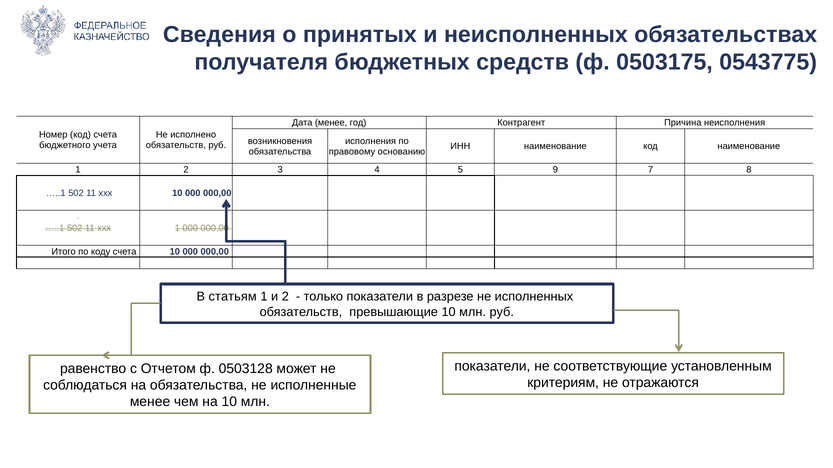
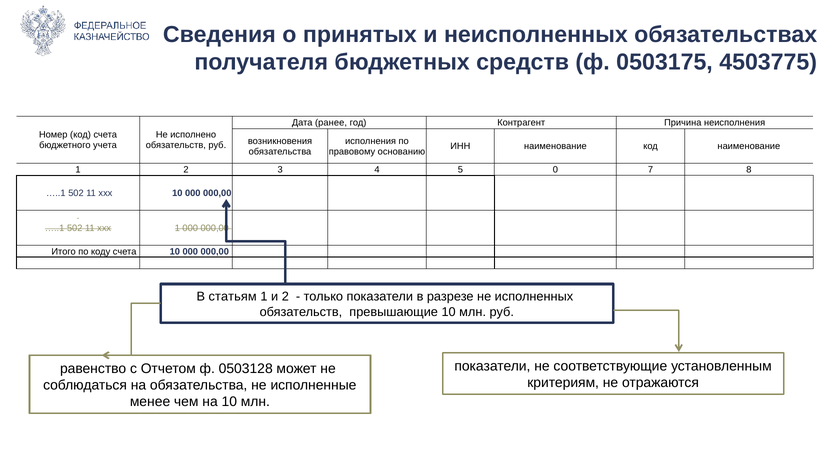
0543775: 0543775 -> 4503775 (768, 62)
Дата менее: менее -> ранее (331, 123)
9: 9 -> 0 (555, 170)
